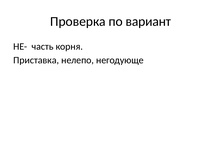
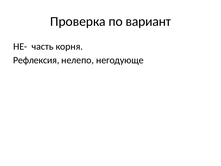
Приставка: Приставка -> Рефлексия (36, 60)
